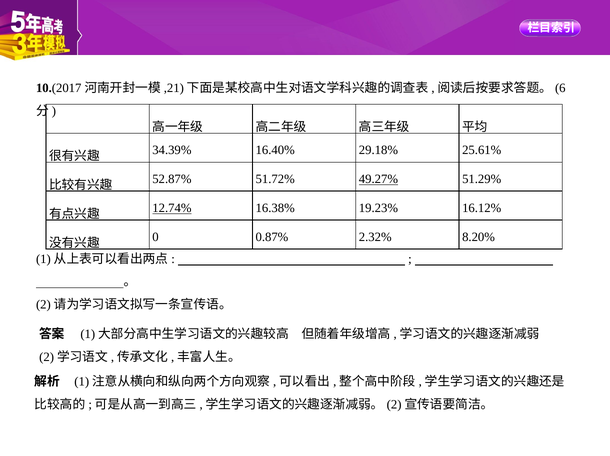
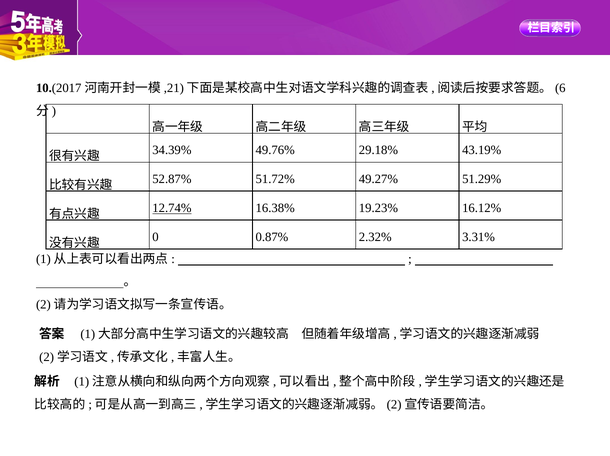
16.40%: 16.40% -> 49.76% (275, 150)
25.61%: 25.61% -> 43.19% (482, 150)
49.27% underline: present -> none (378, 179)
8.20%: 8.20% -> 3.31% (479, 237)
